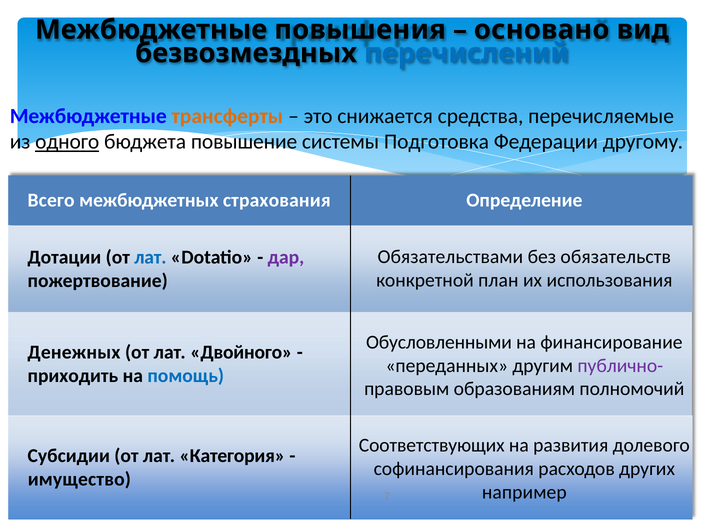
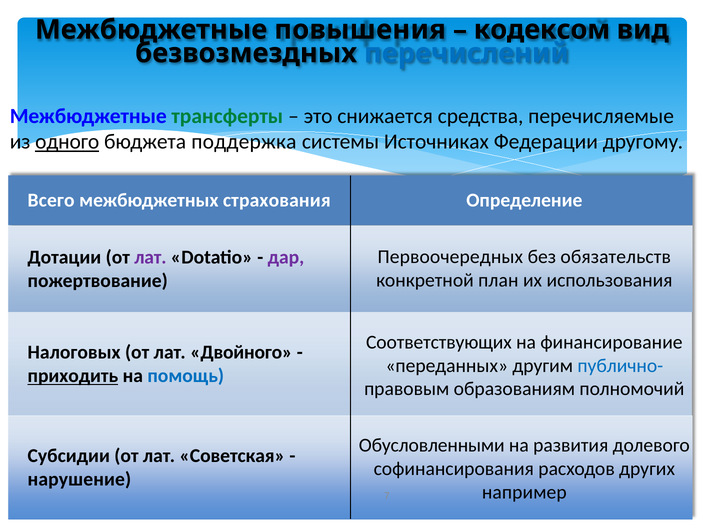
основано: основано -> кодексом (542, 30)
трансферты colour: orange -> green (227, 116)
повышение: повышение -> поддержка (244, 142)
Подготовка: Подготовка -> Источниках (436, 142)
Обязательствами: Обязательствами -> Первоочередных (450, 257)
лат colour: blue -> purple (150, 257)
Обусловленными: Обусловленными -> Соответствующих (439, 342)
Денежных: Денежных -> Налоговых (74, 352)
публично- colour: purple -> blue (620, 366)
приходить underline: none -> present (73, 376)
Соответствующих: Соответствующих -> Обусловленными (432, 446)
Категория: Категория -> Советская (232, 456)
имущество: имущество -> нарушение (79, 479)
